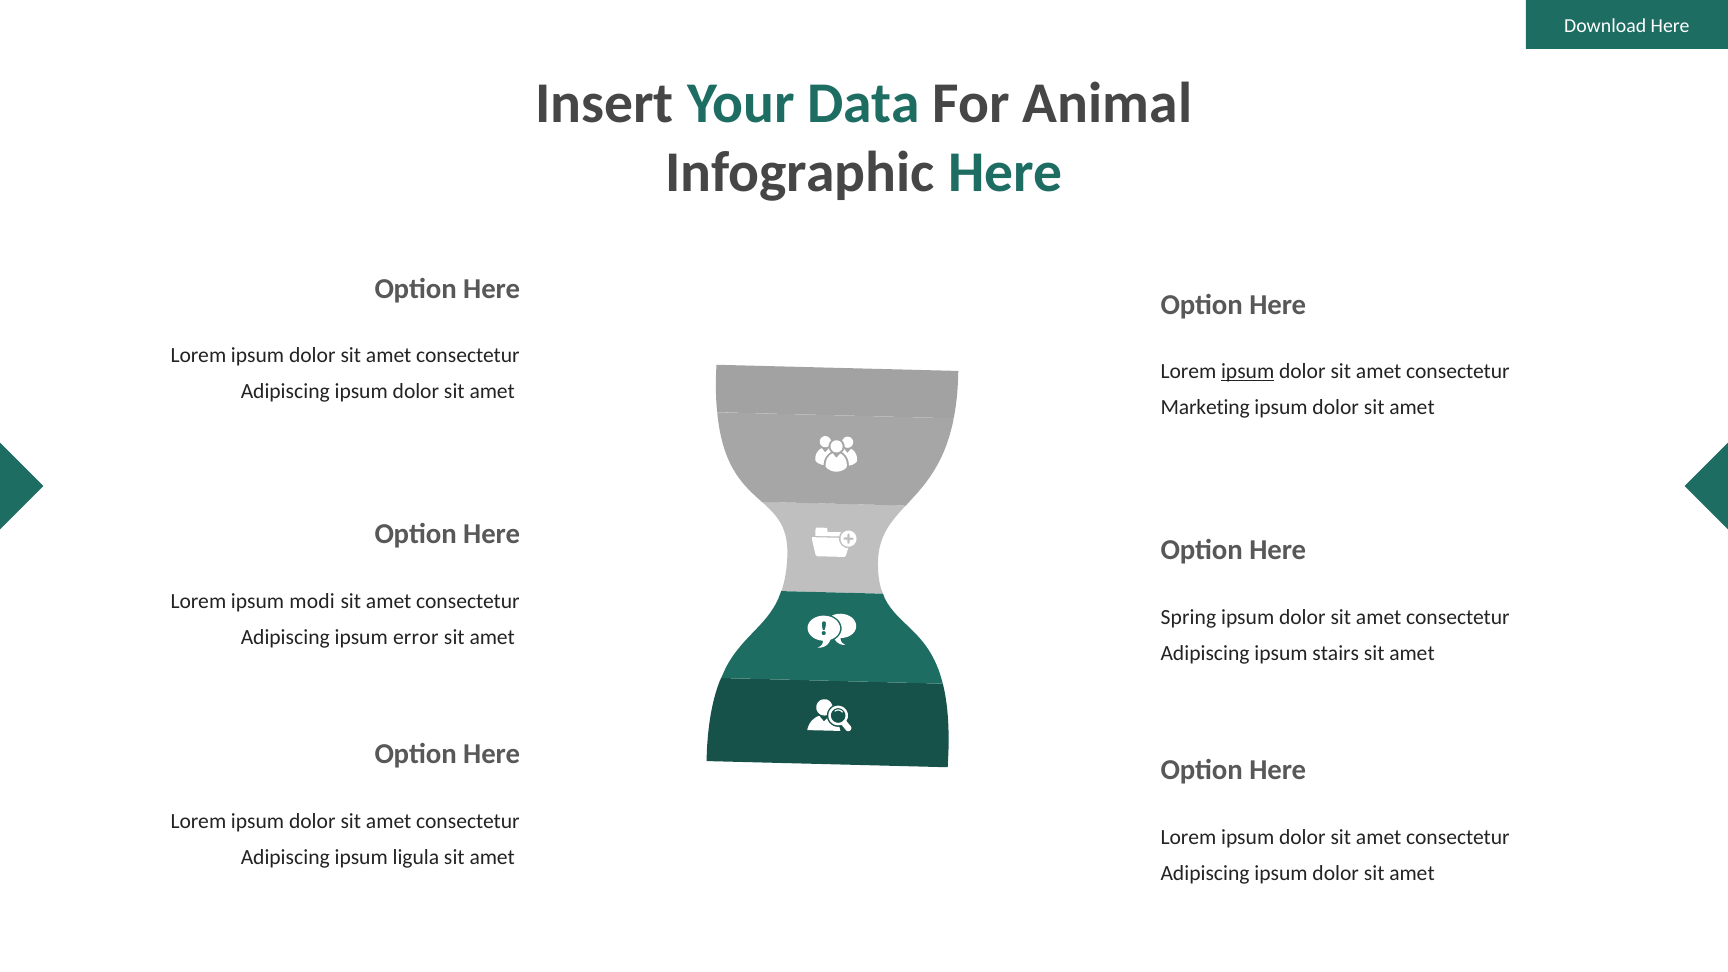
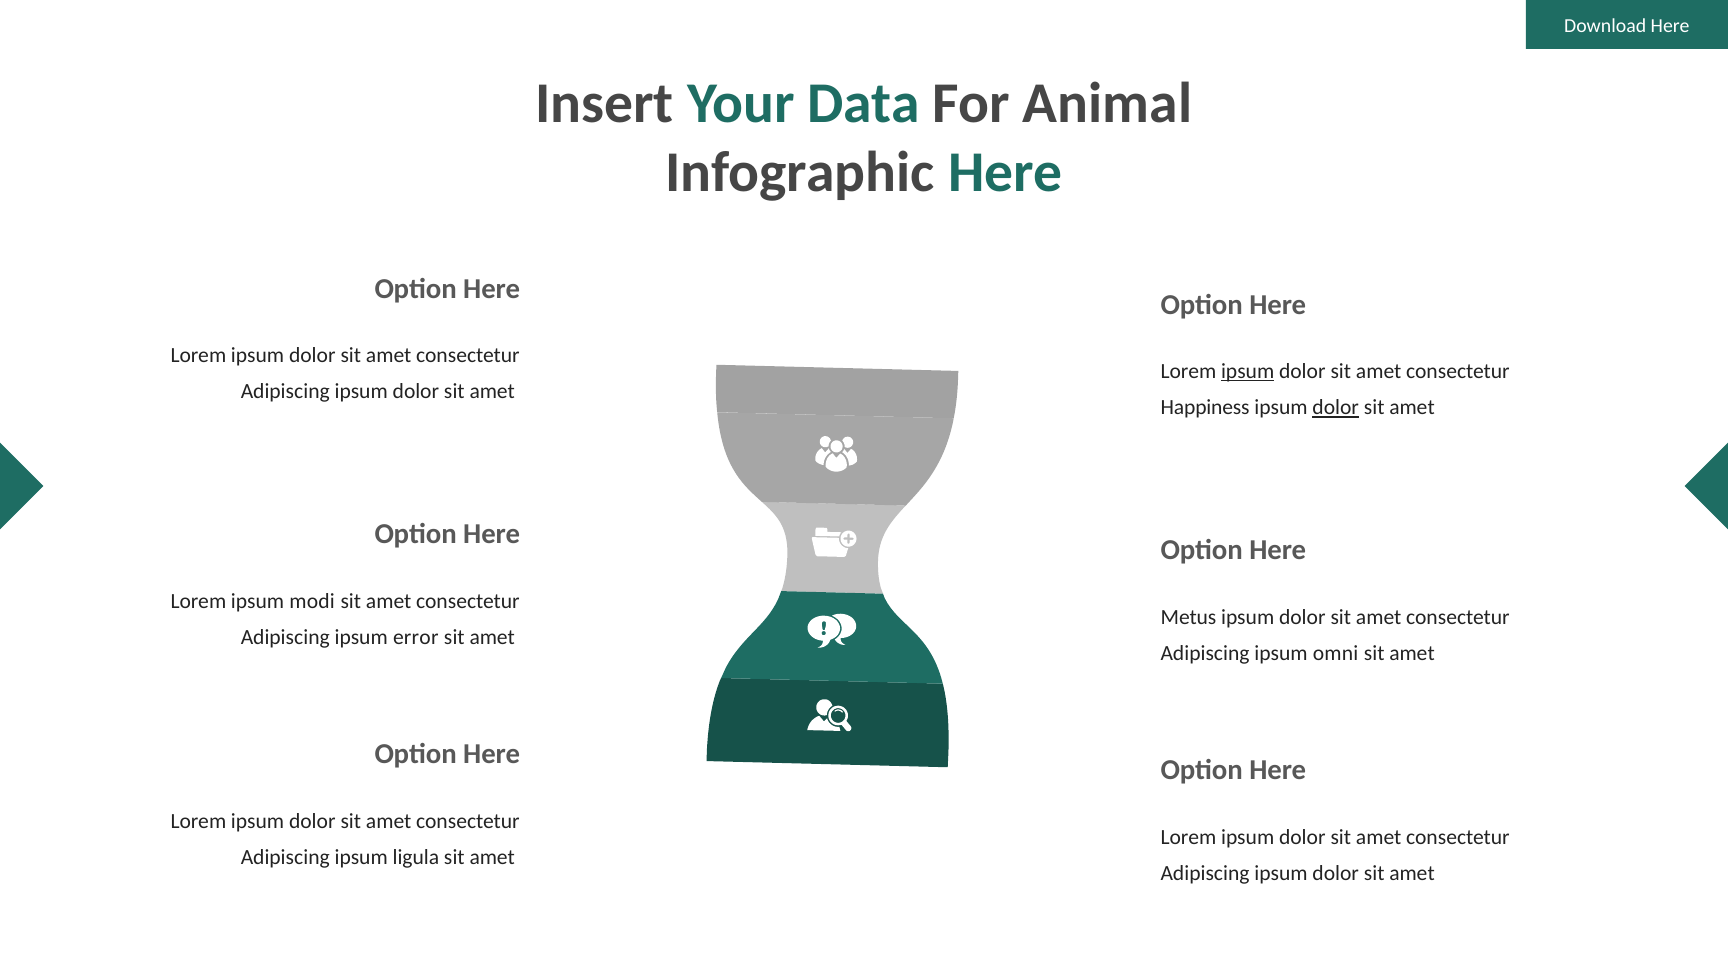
Marketing: Marketing -> Happiness (1205, 408)
dolor underline: none -> present (1336, 408)
Spring: Spring -> Metus (1189, 617)
stairs: stairs -> omni (1336, 653)
